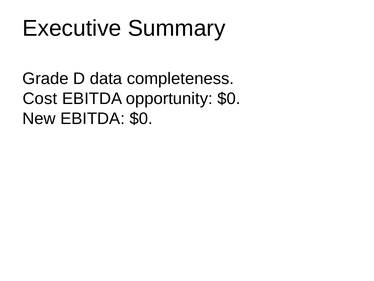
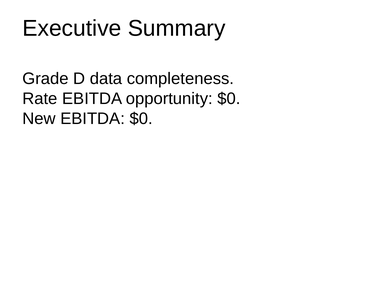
Cost: Cost -> Rate (40, 98)
